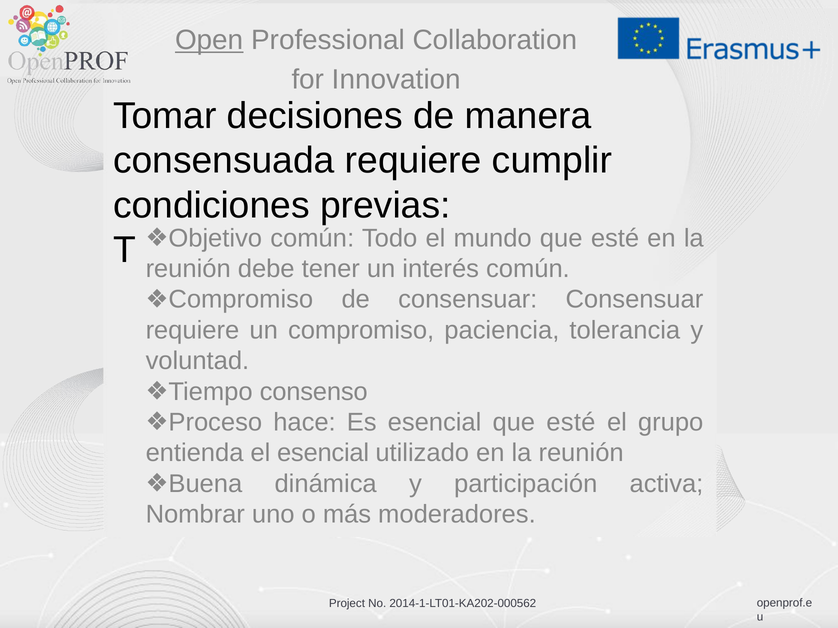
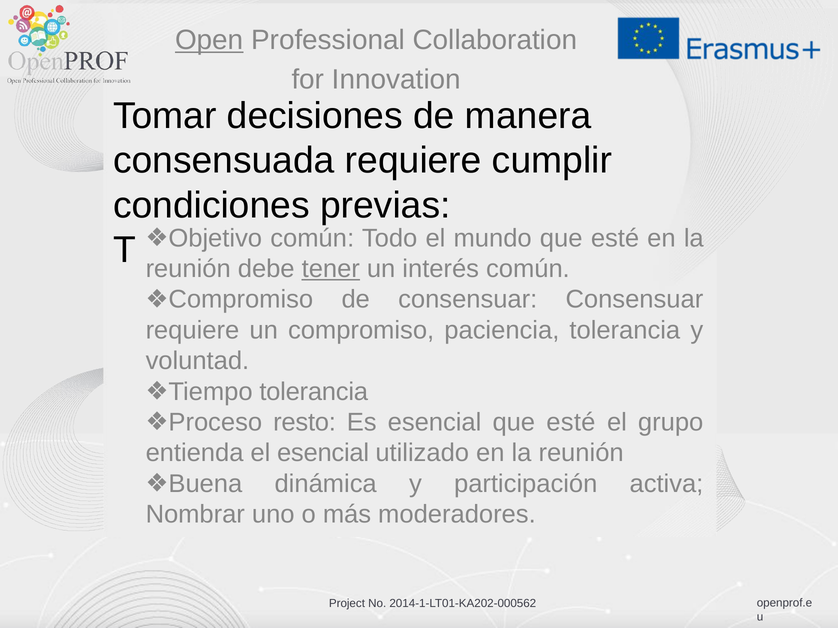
tener underline: none -> present (331, 269)
consenso: consenso -> tolerancia (314, 392)
hace: hace -> resto (305, 423)
